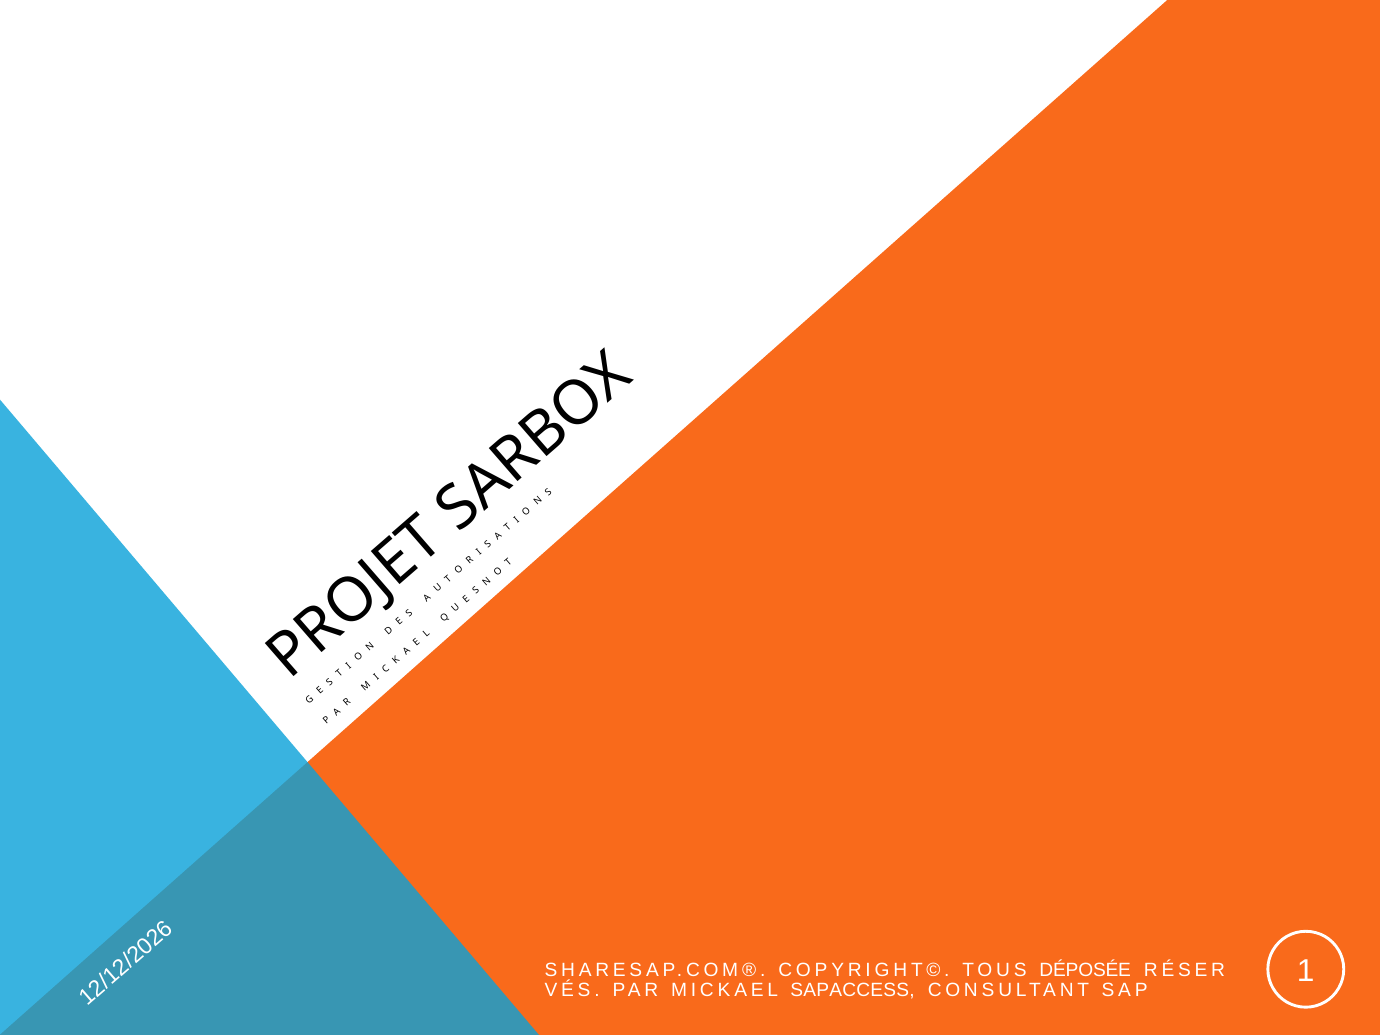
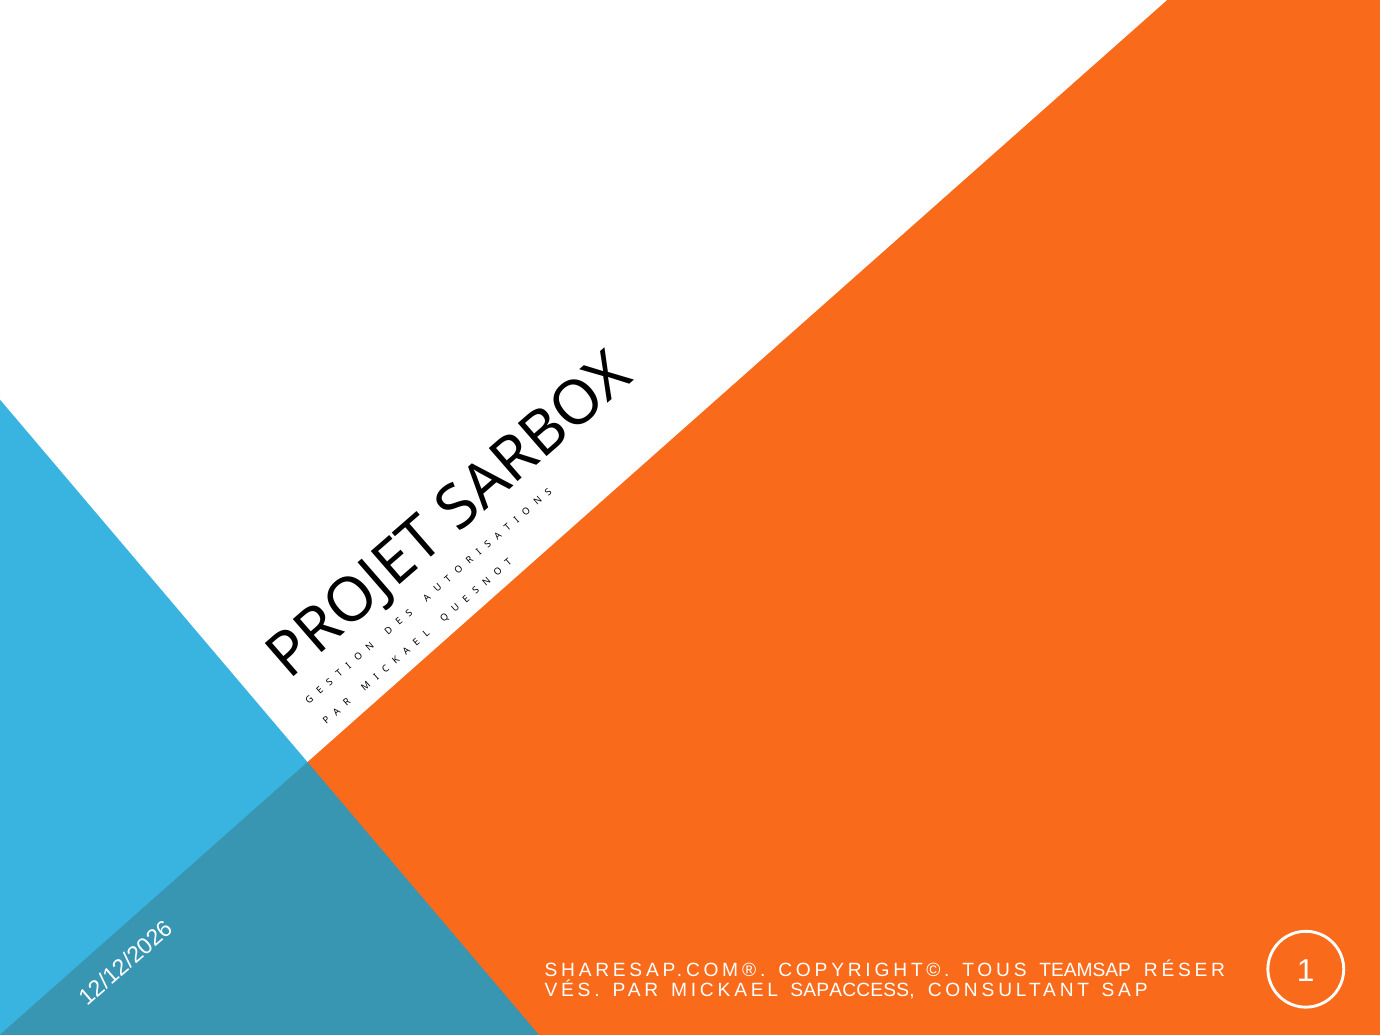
DÉPOSÉE: DÉPOSÉE -> TEAMSAP (1085, 971)
